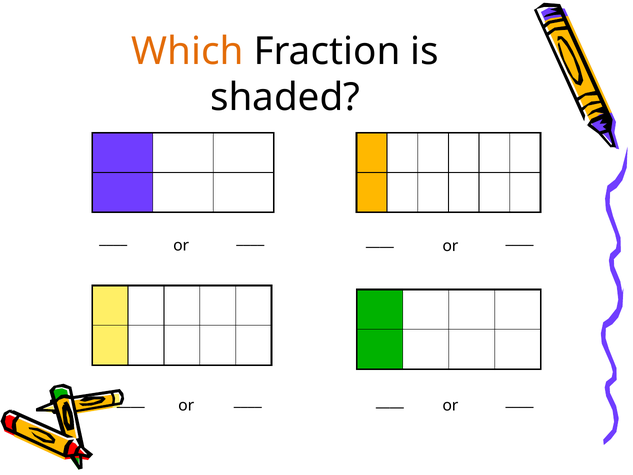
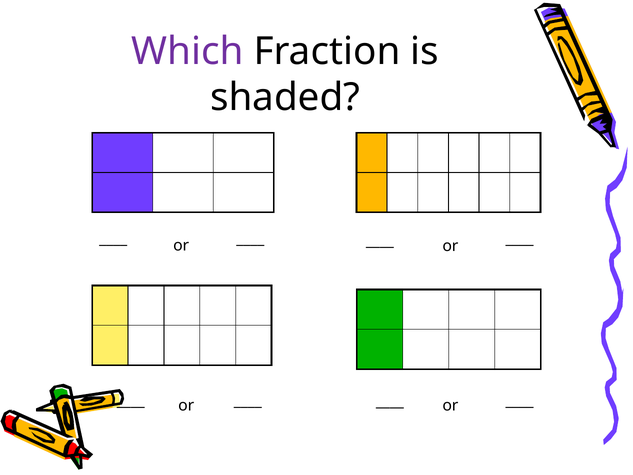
Which colour: orange -> purple (187, 51)
